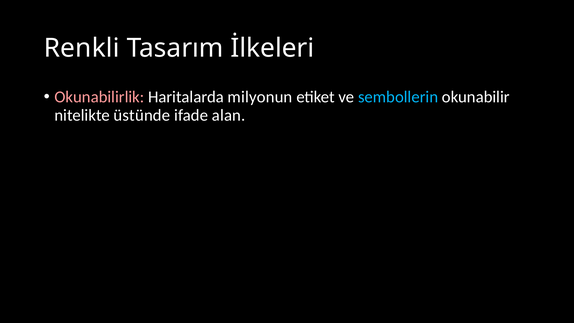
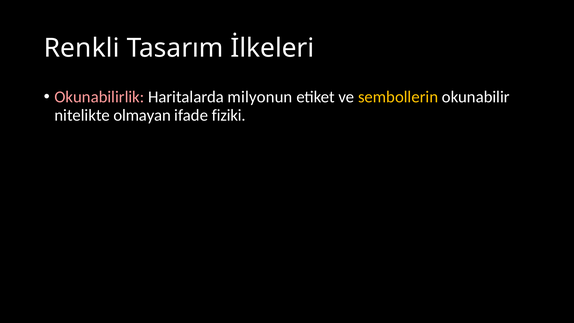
sembollerin colour: light blue -> yellow (398, 97)
üstünde: üstünde -> olmayan (142, 115)
alan: alan -> fiziki (229, 115)
